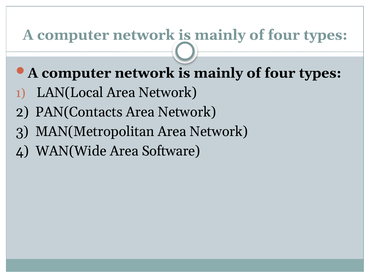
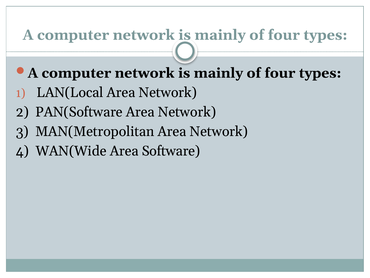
PAN(Contacts: PAN(Contacts -> PAN(Software (79, 112)
